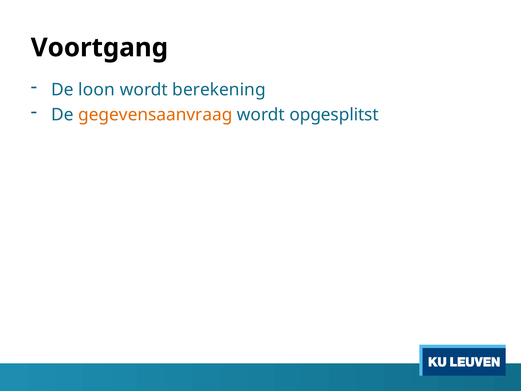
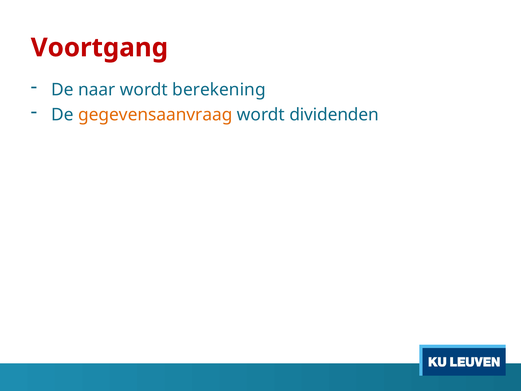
Voortgang colour: black -> red (99, 48)
loon: loon -> naar (97, 90)
opgesplitst: opgesplitst -> dividenden (334, 115)
